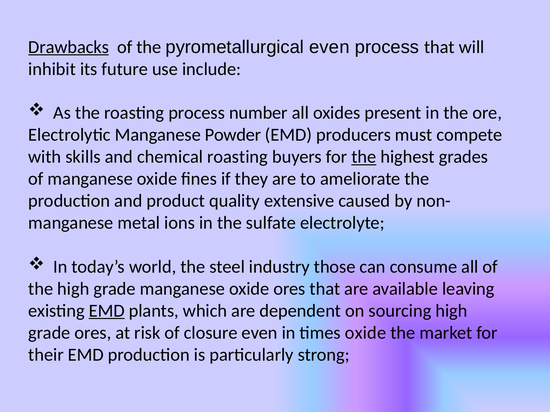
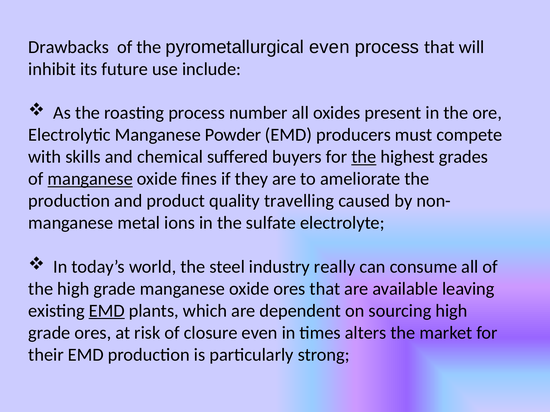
Drawbacks underline: present -> none (69, 47)
chemical roasting: roasting -> suffered (238, 157)
manganese underline: none -> present (90, 179)
extensive: extensive -> travelling (299, 201)
those: those -> really (335, 267)
times oxide: oxide -> alters (366, 333)
